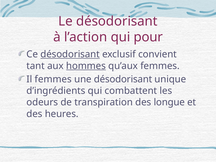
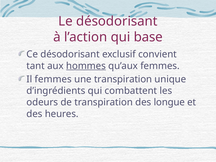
pour: pour -> base (148, 37)
désodorisant underline: present -> none (70, 54)
une désodorisant: désodorisant -> transpiration (123, 79)
